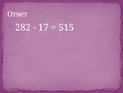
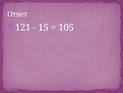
282: 282 -> 121 (23, 27)
17: 17 -> 15 (43, 27)
515: 515 -> 105 (66, 27)
